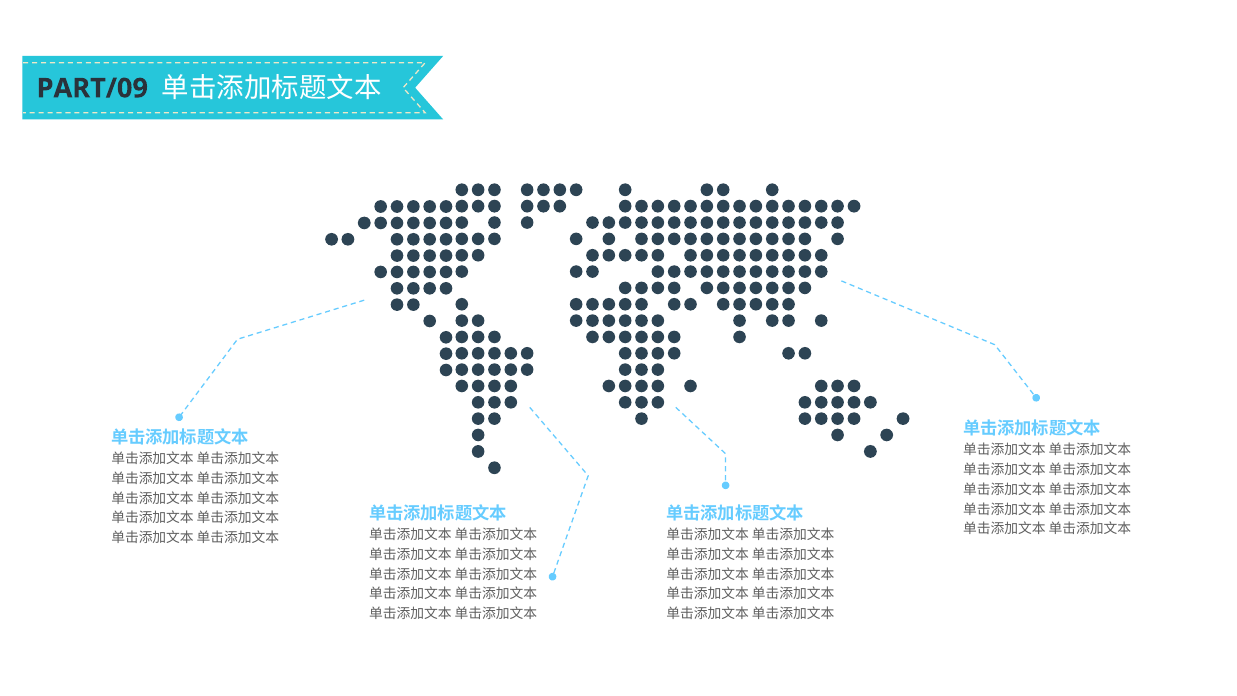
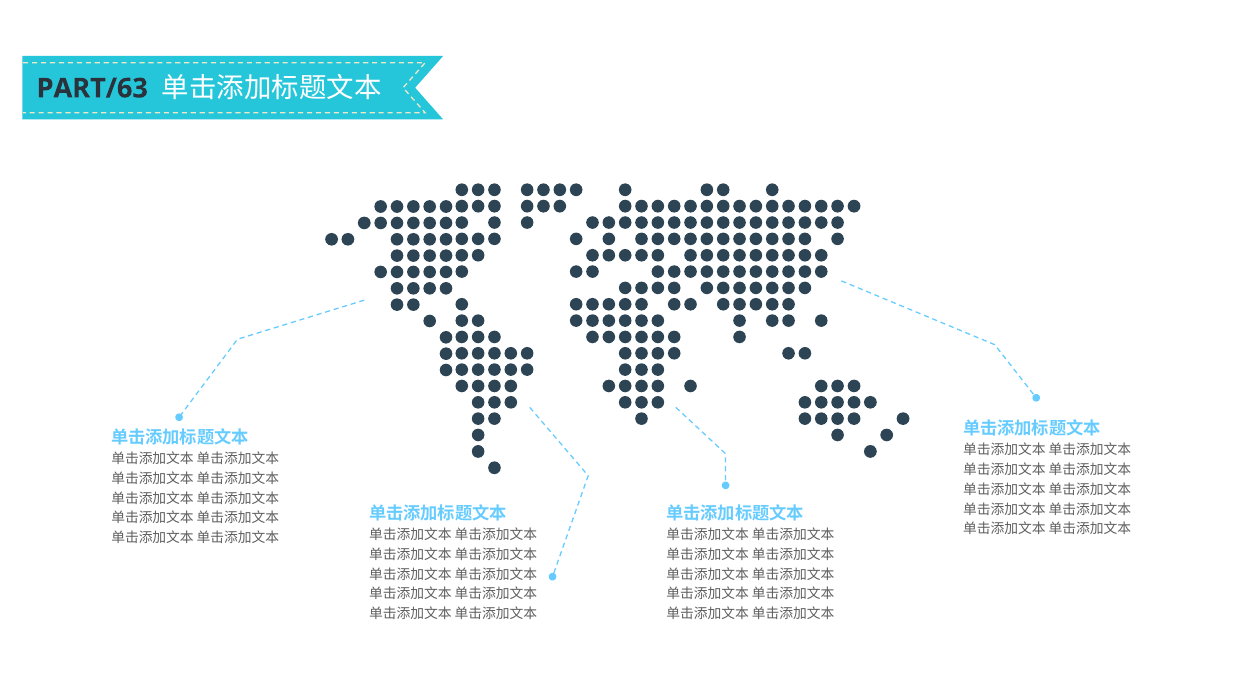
PART/09: PART/09 -> PART/63 (92, 88)
